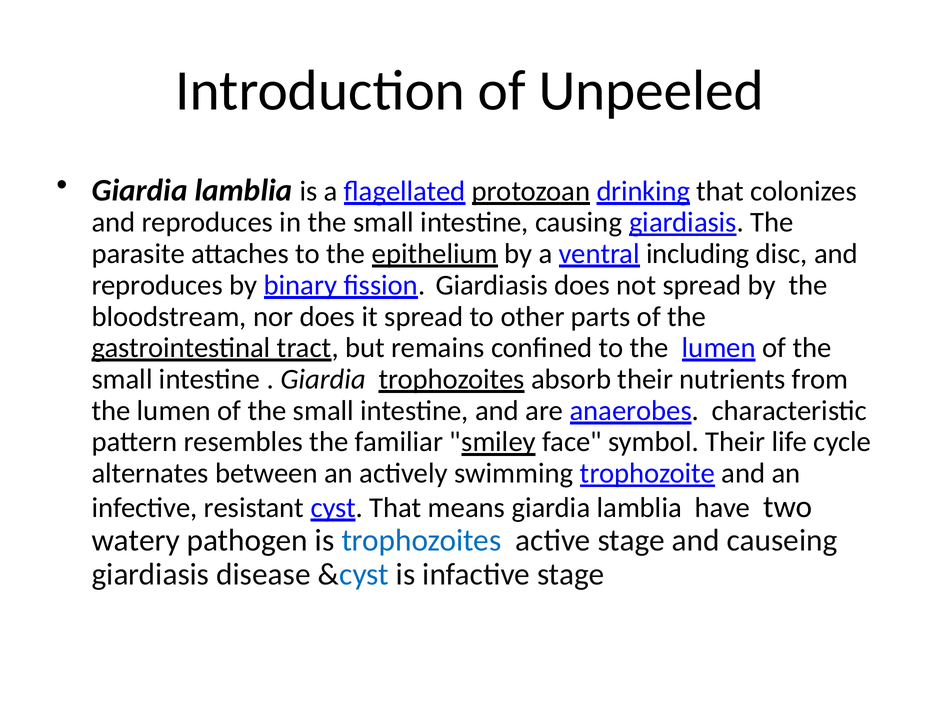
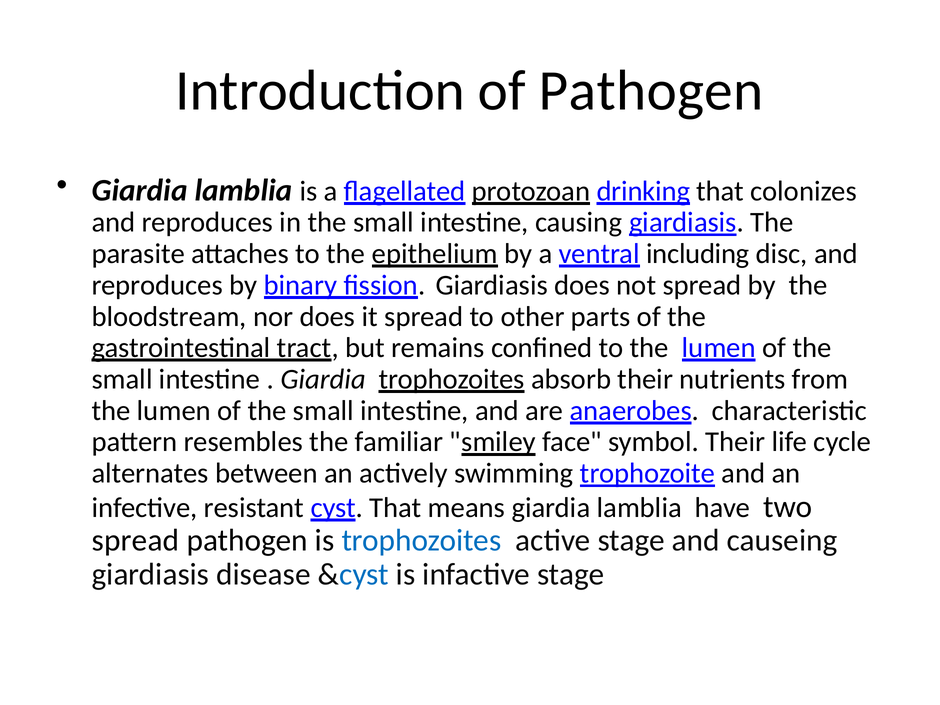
of Unpeeled: Unpeeled -> Pathogen (651, 91)
watery: watery -> spread (136, 541)
